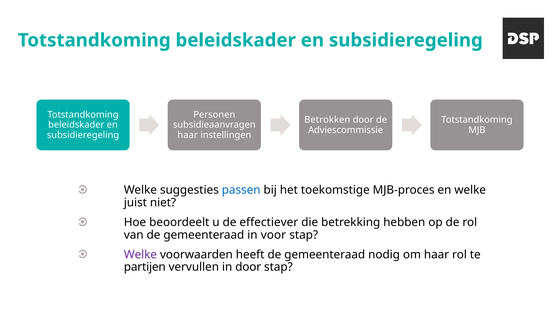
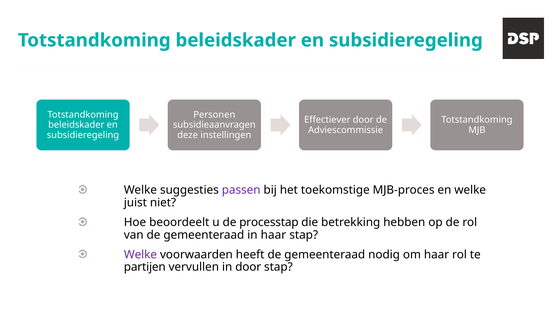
Betrokken: Betrokken -> Effectiever (327, 120)
haar: haar -> deze (188, 135)
passen colour: blue -> purple (241, 190)
effectiever: effectiever -> processtap (269, 222)
in voor: voor -> haar (273, 235)
